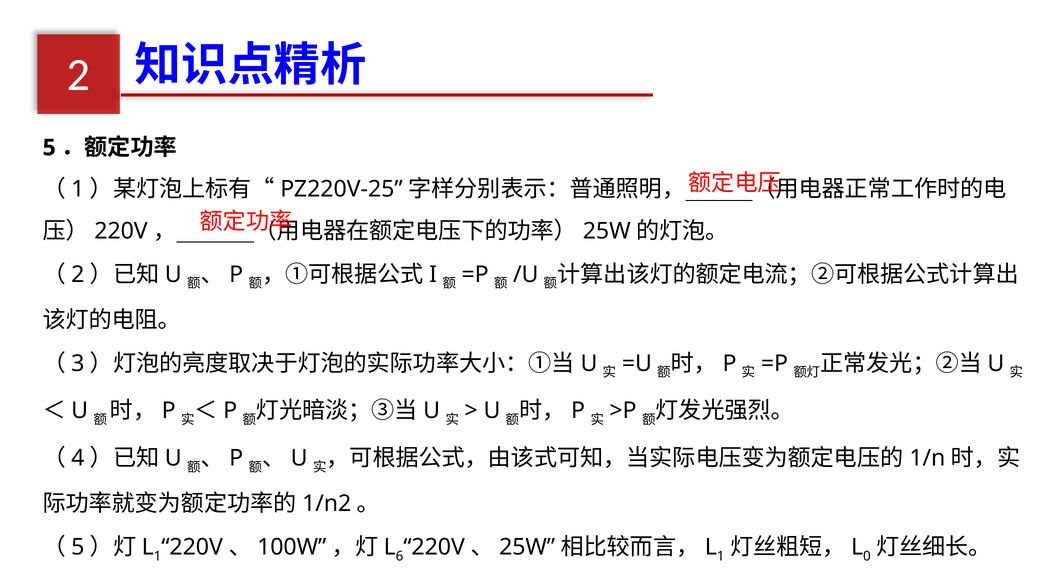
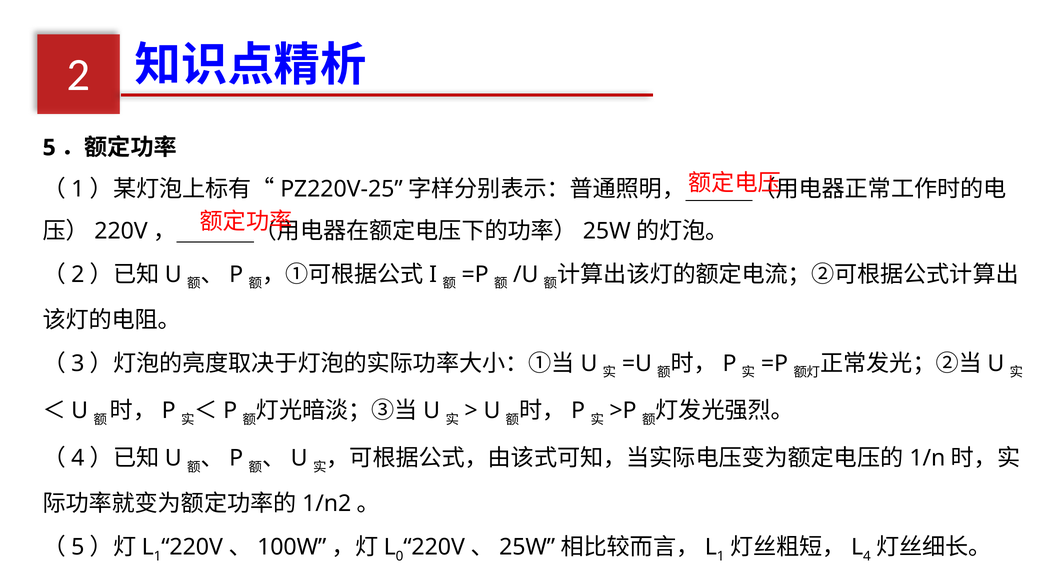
6: 6 -> 0 (400, 556)
0: 0 -> 4 (867, 556)
